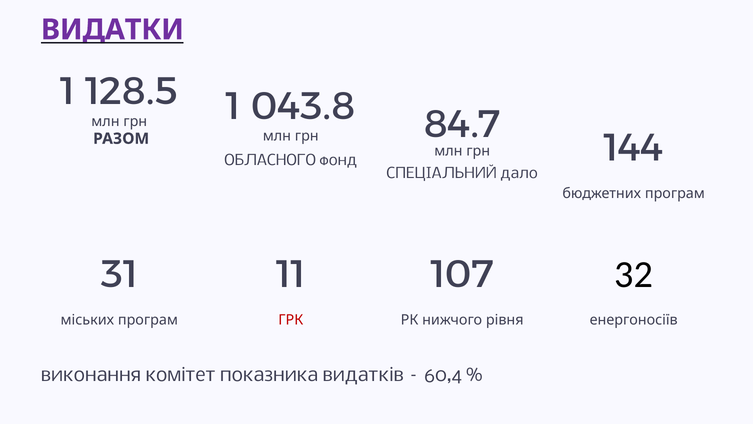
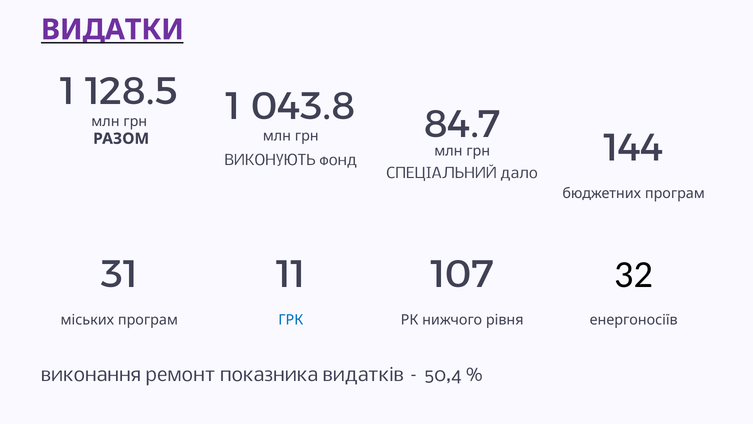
ОБЛАСНОГО: ОБЛАСНОГО -> ВИКОНУЮТЬ (270, 160)
ГРК colour: red -> blue (291, 320)
комітет: комітет -> ремонт (180, 375)
60,4: 60,4 -> 50,4 (443, 375)
